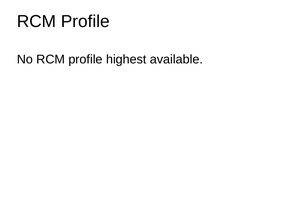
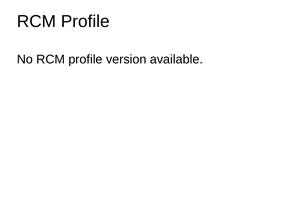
highest: highest -> version (126, 59)
